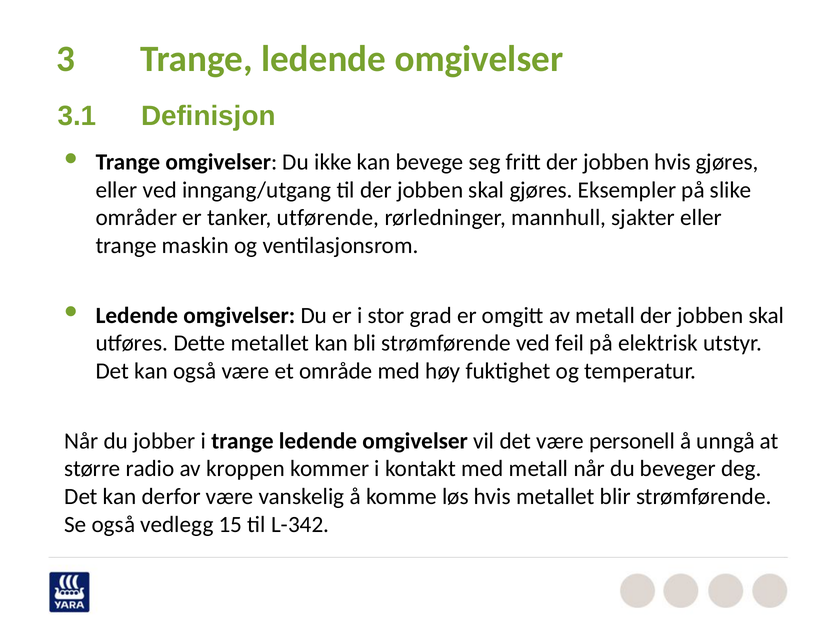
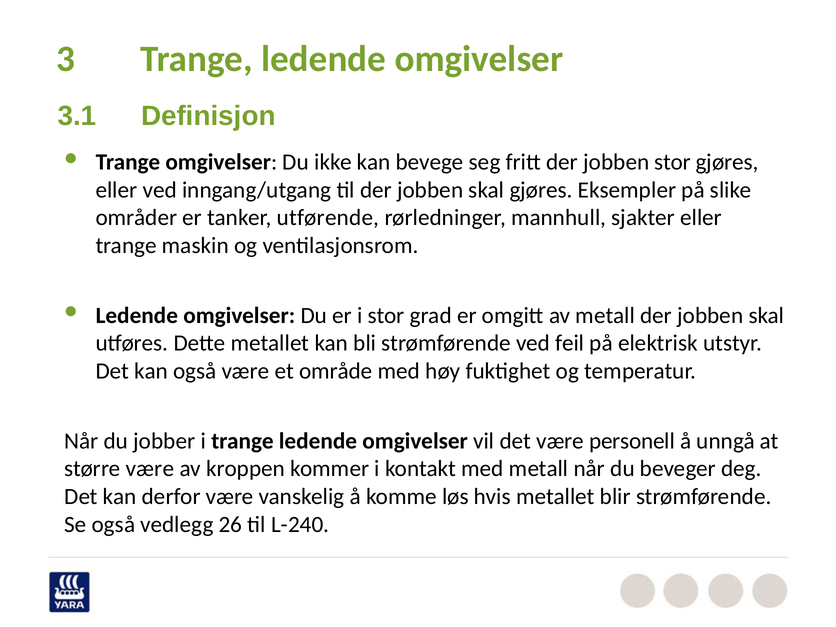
jobben hvis: hvis -> stor (673, 162)
større radio: radio -> være (150, 469)
15: 15 -> 26 (230, 525)
L-342: L-342 -> L-240 (300, 525)
